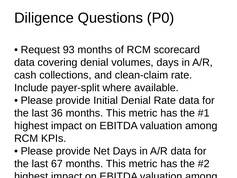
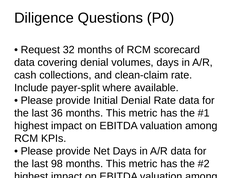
93: 93 -> 32 (69, 50)
67: 67 -> 98 (57, 163)
